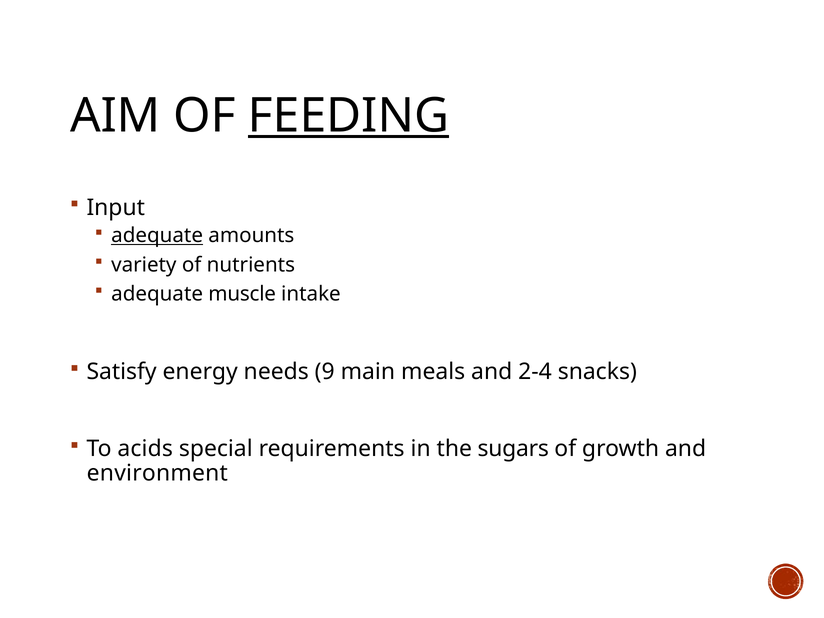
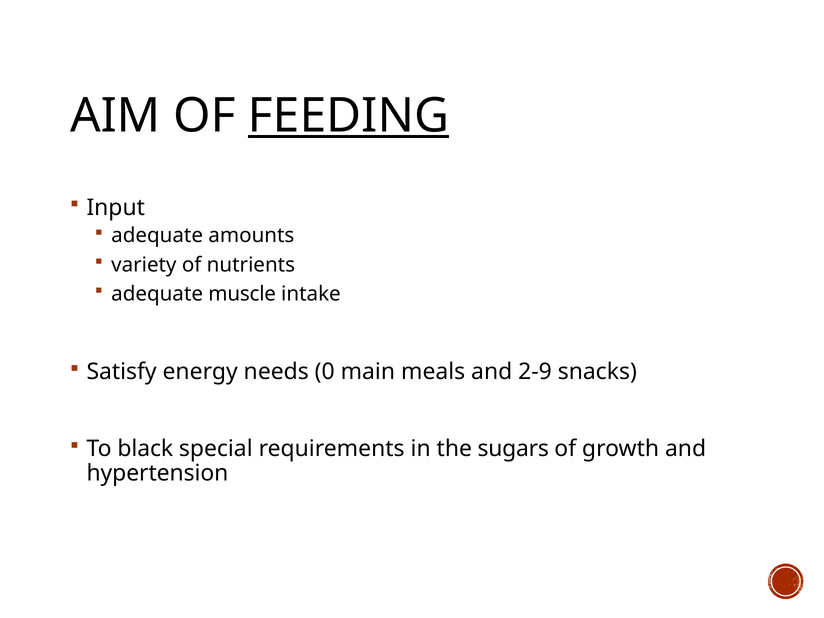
adequate underline: present -> none (157, 236)
9: 9 -> 0 (325, 372)
2-4: 2-4 -> 2-9 (535, 372)
acids: acids -> black (145, 449)
environment: environment -> hypertension (157, 473)
